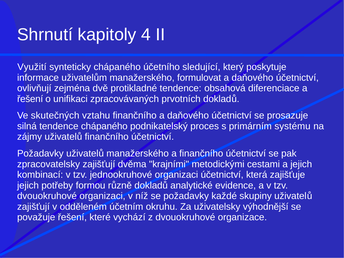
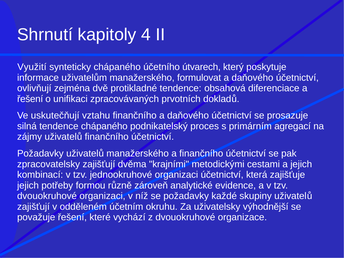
sledující: sledující -> útvarech (201, 67)
skutečných: skutečných -> uskutečňují (55, 116)
systému: systému -> agregací (293, 126)
různě dokladů: dokladů -> zároveň (151, 185)
